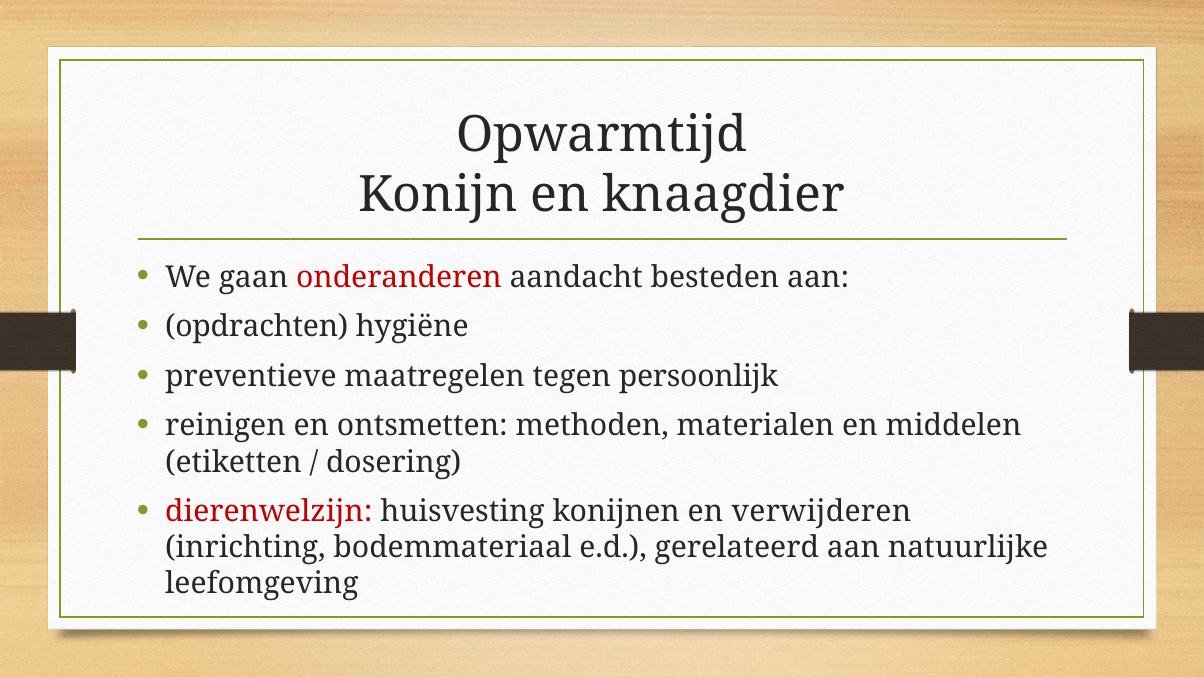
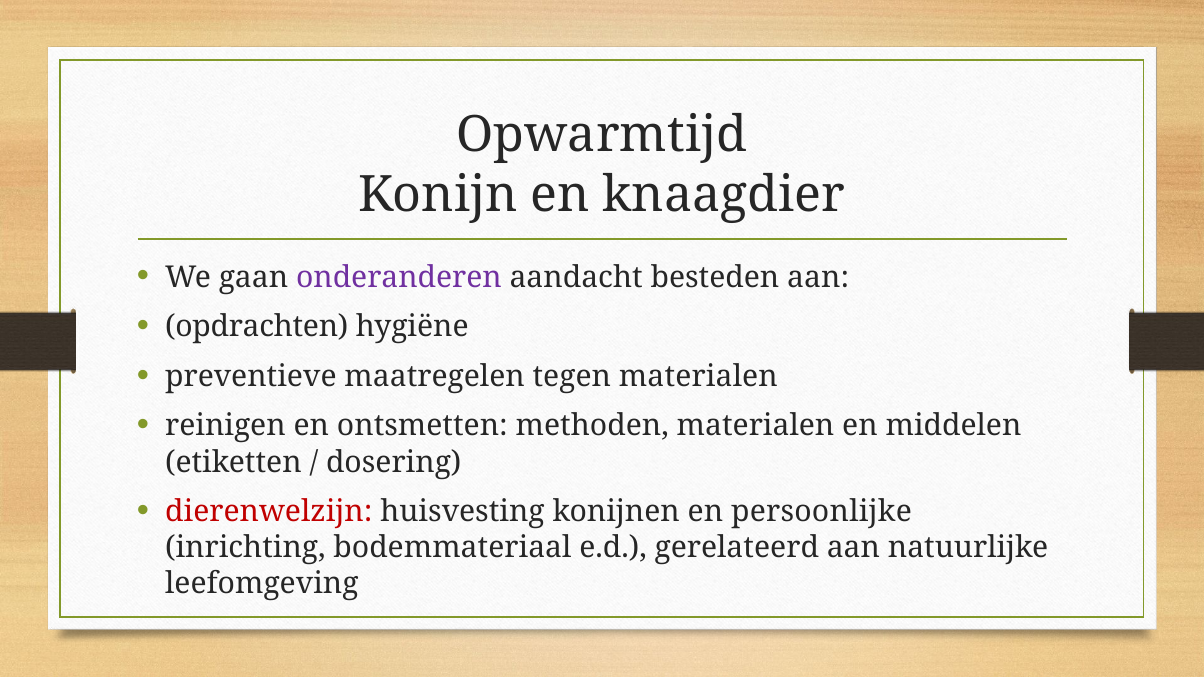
onderanderen colour: red -> purple (399, 277)
tegen persoonlijk: persoonlijk -> materialen (698, 377)
verwijderen: verwijderen -> persoonlijke (822, 512)
